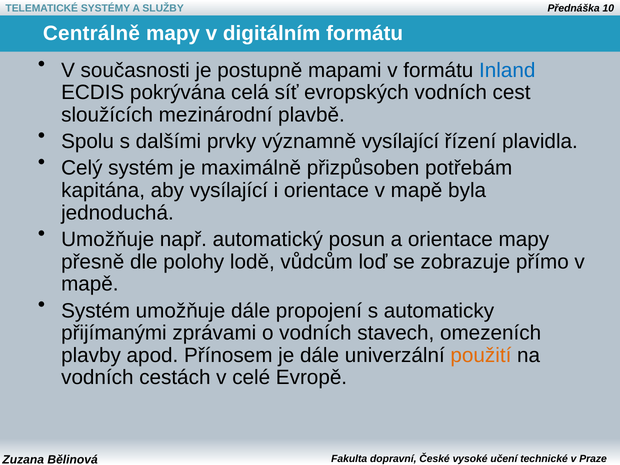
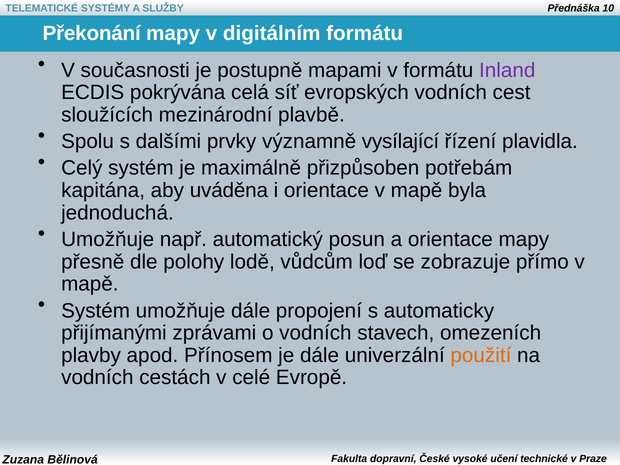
Centrálně: Centrálně -> Překonání (92, 33)
Inland colour: blue -> purple (507, 70)
aby vysílající: vysílající -> uváděna (229, 190)
